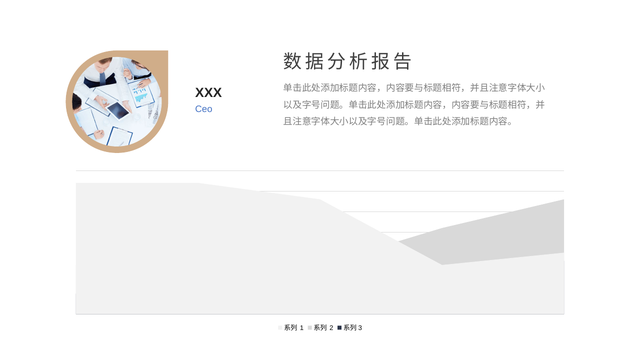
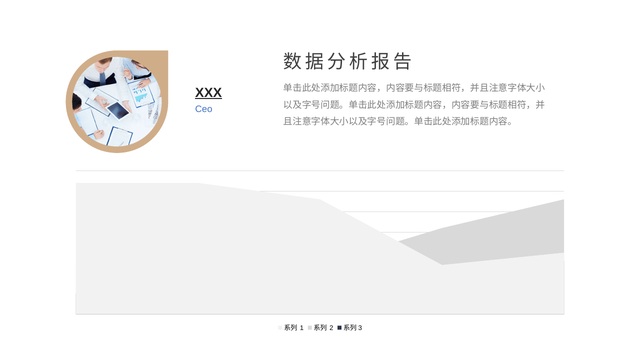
XXX underline: none -> present (209, 93)
